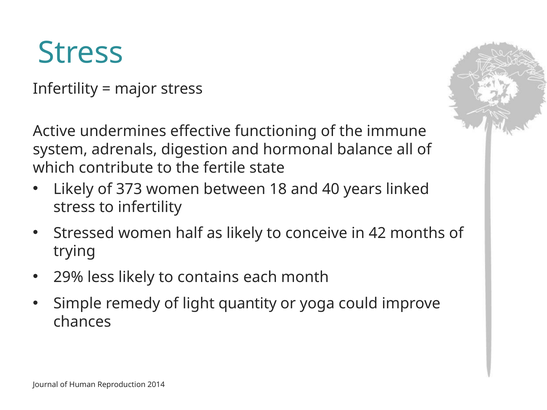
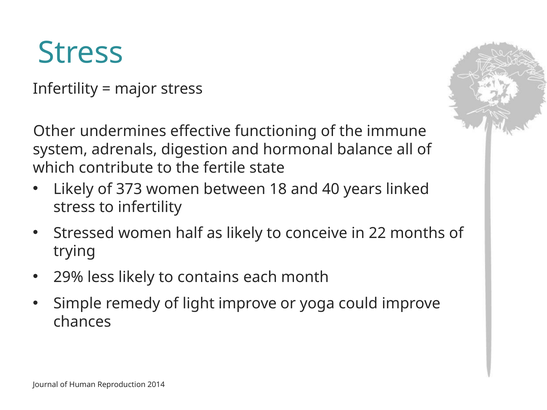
Active: Active -> Other (54, 131)
42: 42 -> 22 (377, 233)
light quantity: quantity -> improve (248, 304)
